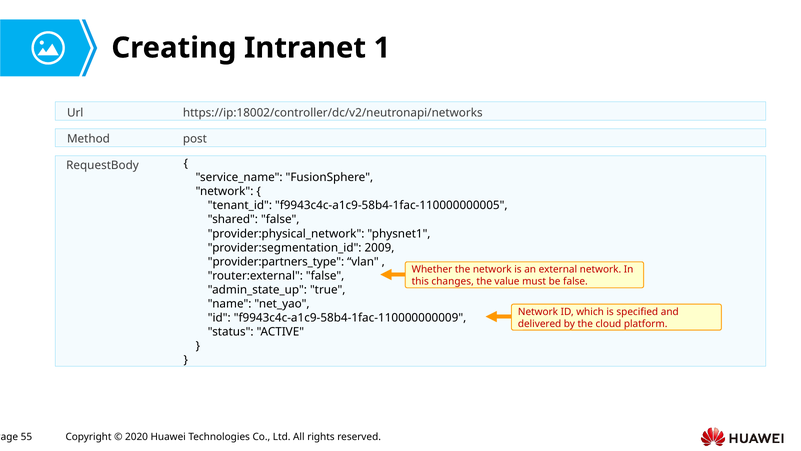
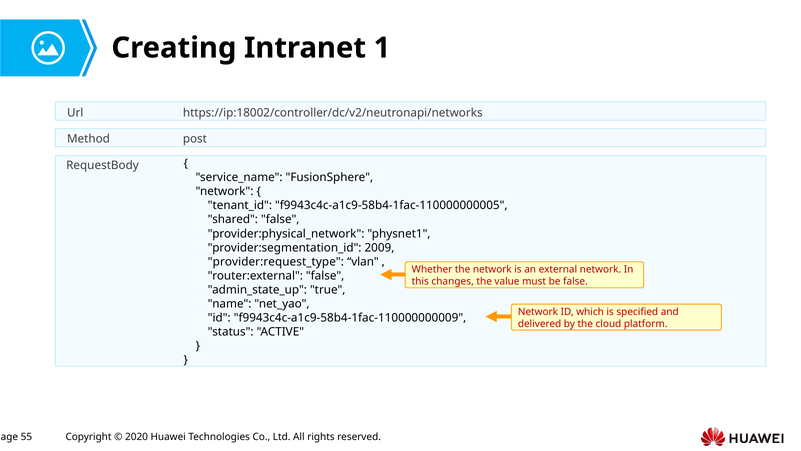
provider:partners_type: provider:partners_type -> provider:request_type (276, 261)
